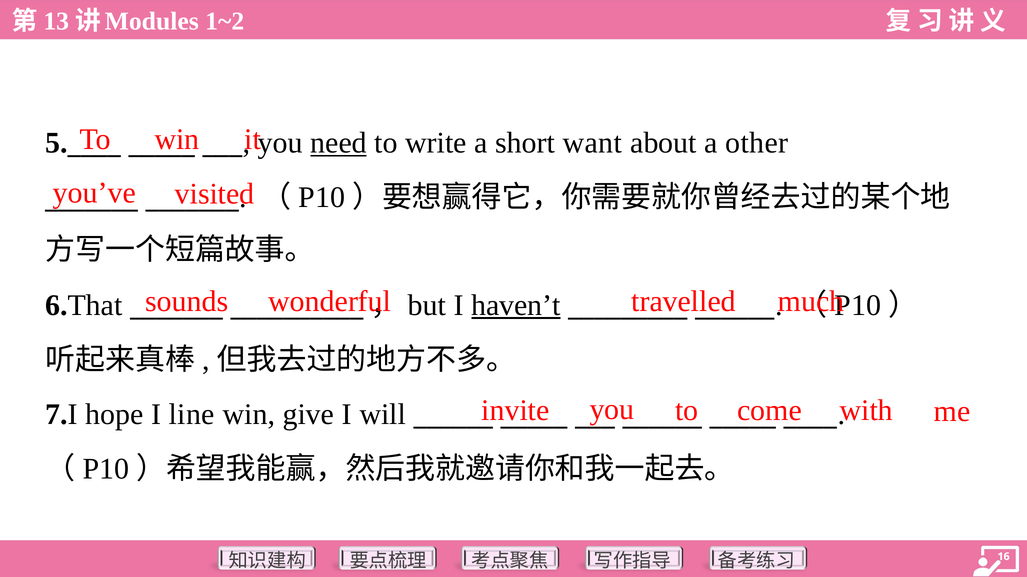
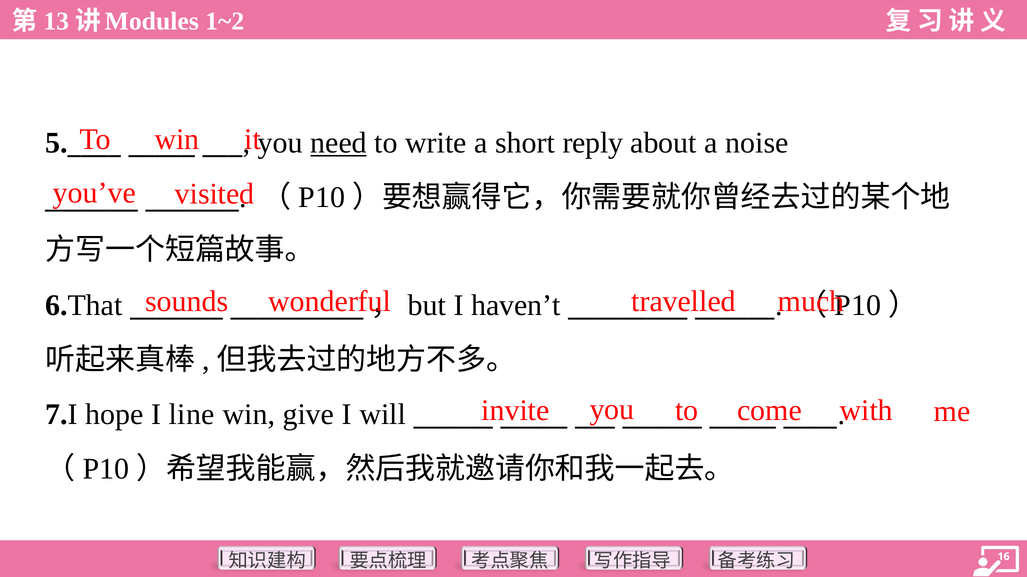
want: want -> reply (593, 143)
other: other -> noise (757, 143)
haven’t underline: present -> none (516, 306)
